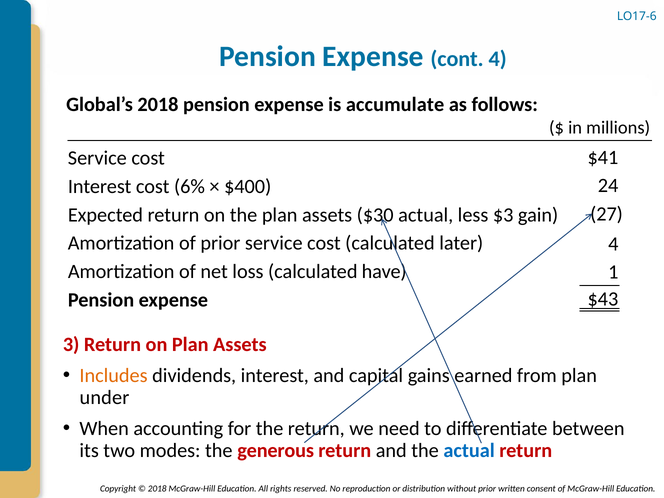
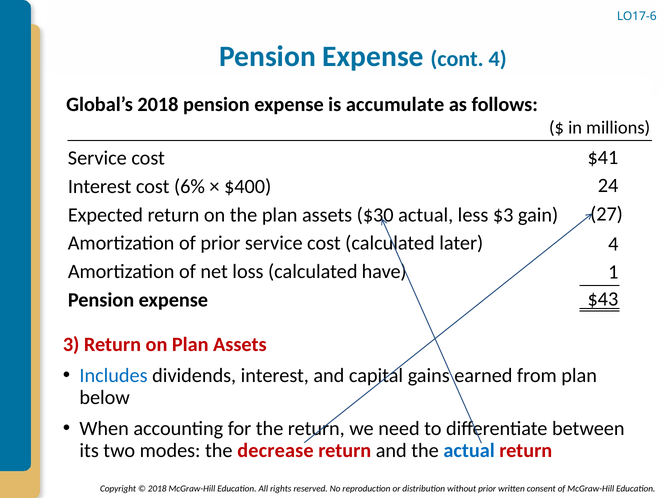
Includes colour: orange -> blue (114, 376)
under: under -> below (105, 397)
generous: generous -> decrease (275, 450)
